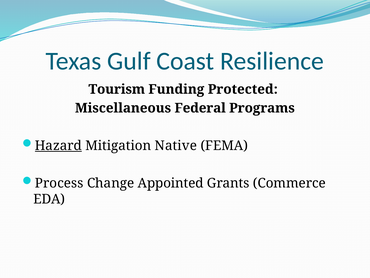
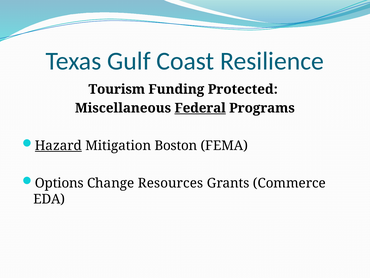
Federal underline: none -> present (200, 108)
Native: Native -> Boston (176, 145)
Process: Process -> Options (59, 183)
Appointed: Appointed -> Resources (171, 183)
